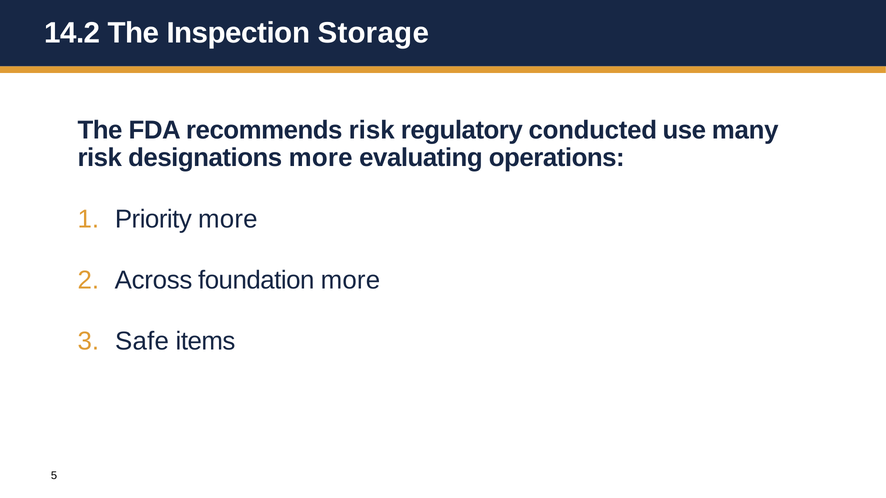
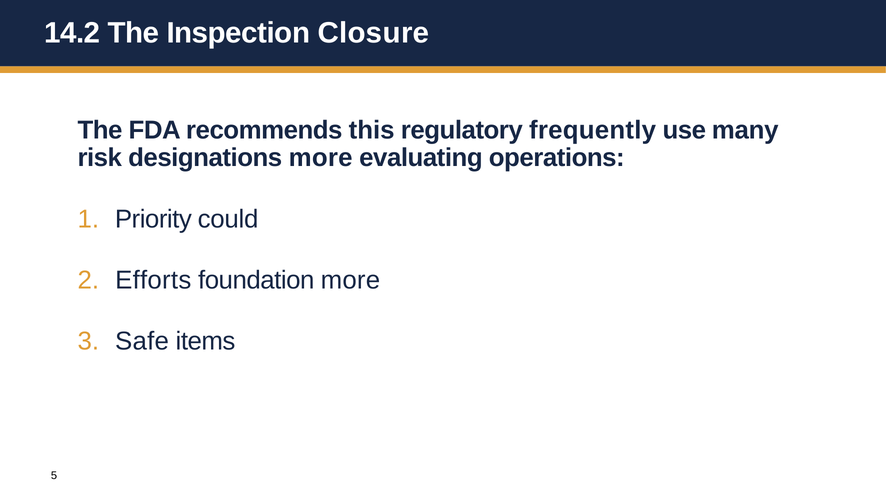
Storage: Storage -> Closure (373, 33)
recommends risk: risk -> this (372, 130)
conducted: conducted -> frequently (593, 130)
Priority more: more -> could (228, 219)
Across: Across -> Efforts (153, 280)
